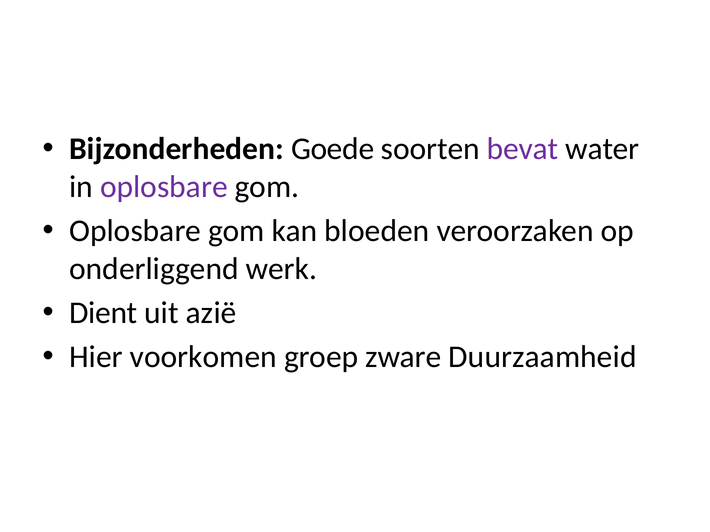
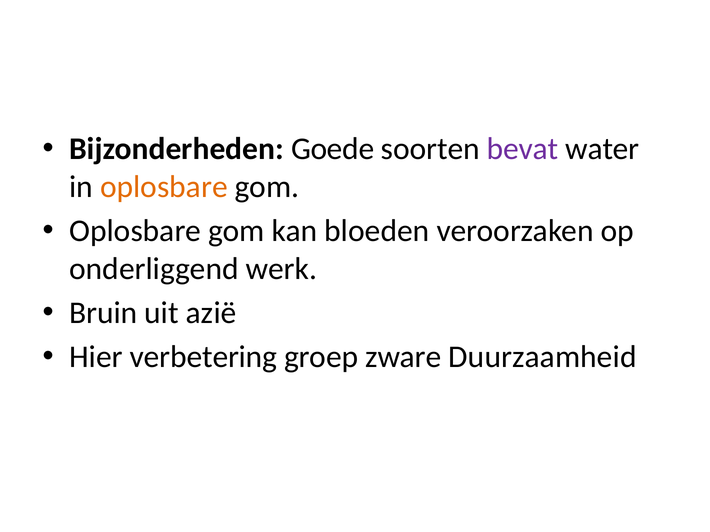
oplosbare colour: purple -> orange (164, 187)
Dient: Dient -> Bruin (103, 313)
voorkomen: voorkomen -> verbetering (204, 357)
